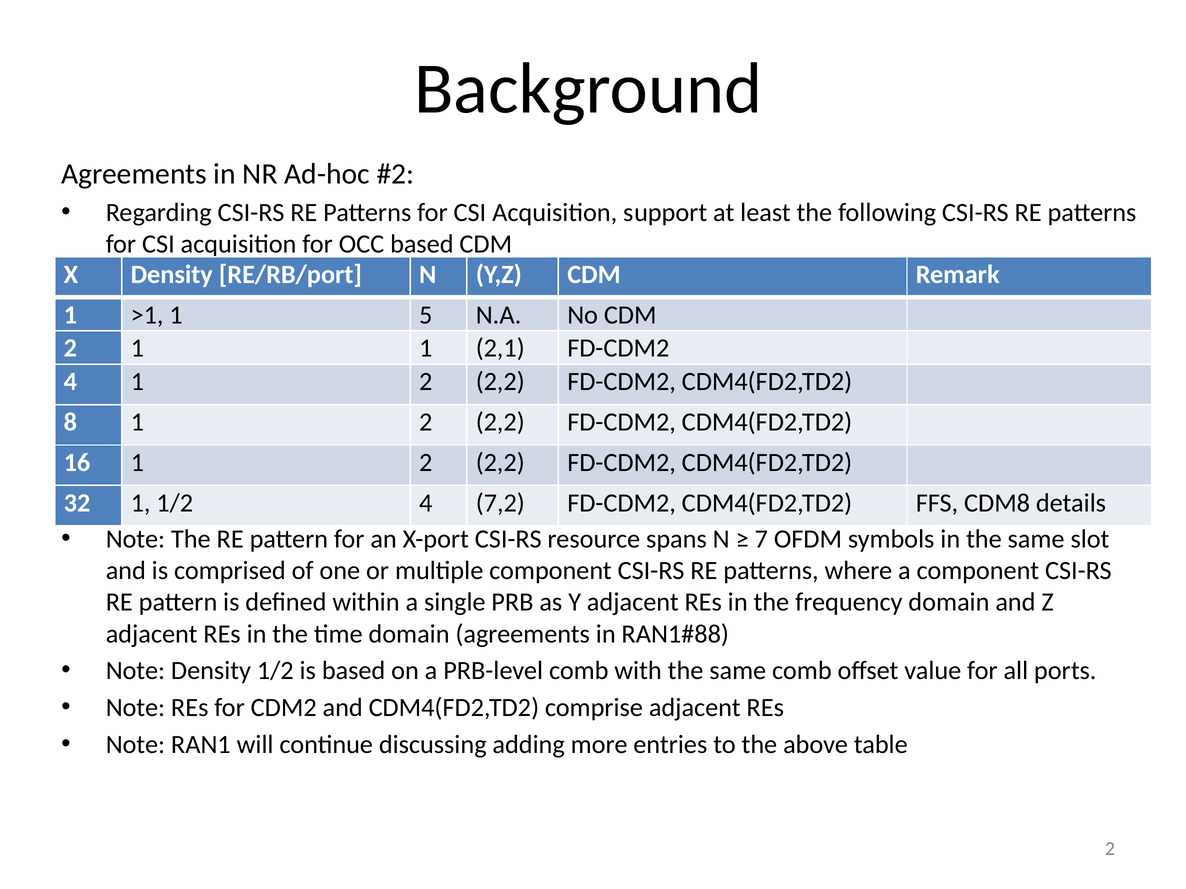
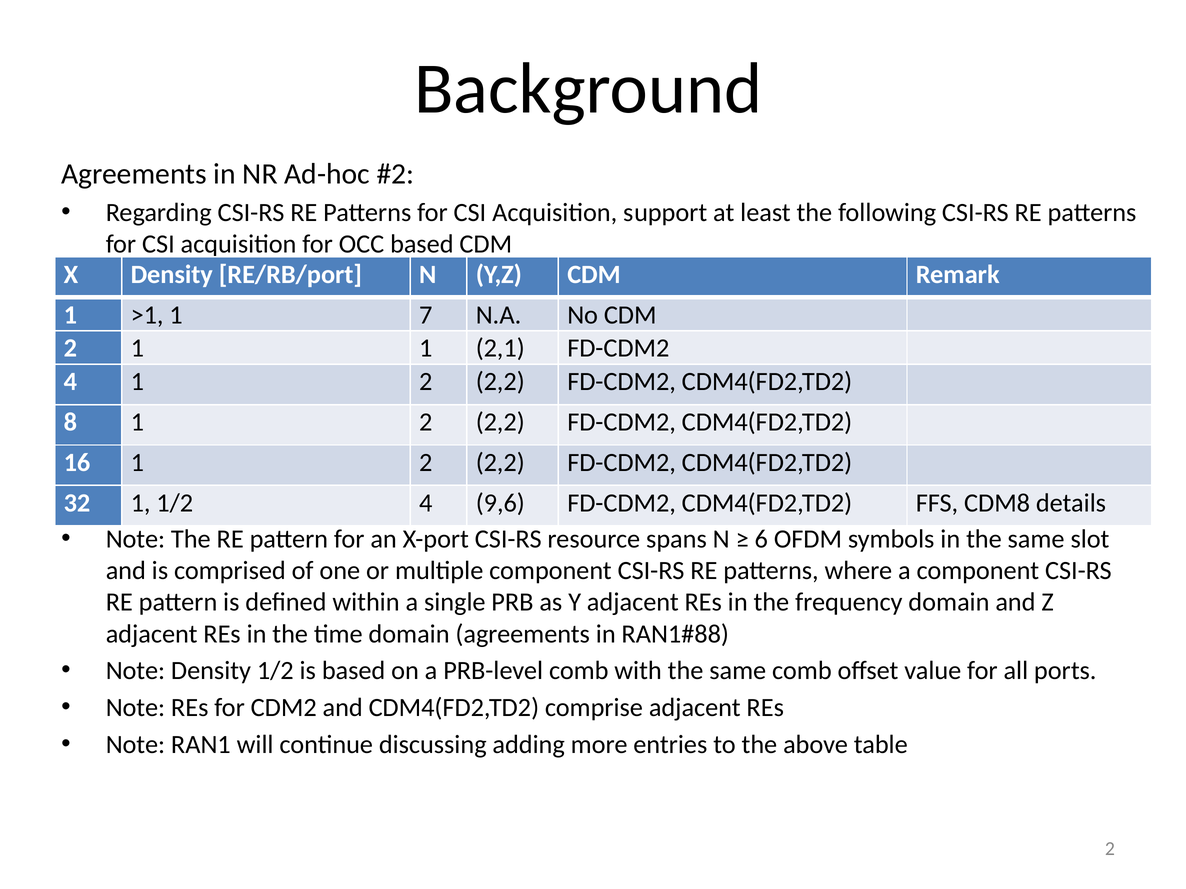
5: 5 -> 7 (426, 315)
7,2: 7,2 -> 9,6 (500, 503)
7: 7 -> 6 (761, 539)
